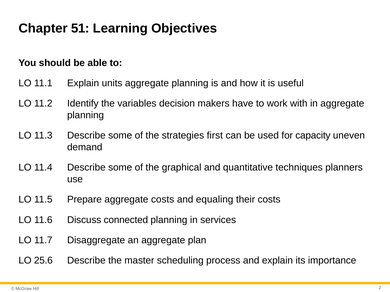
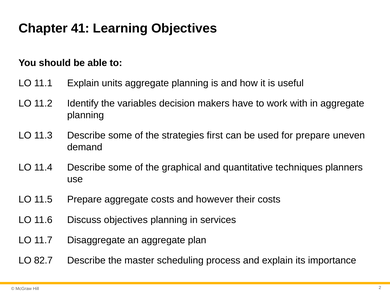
51: 51 -> 41 (80, 28)
for capacity: capacity -> prepare (313, 136)
equaling: equaling -> however (215, 200)
Discuss connected: connected -> objectives (126, 220)
25.6: 25.6 -> 82.7 (43, 261)
